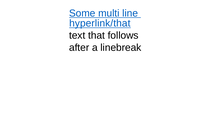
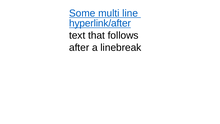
hyperlink/that: hyperlink/that -> hyperlink/after (100, 23)
